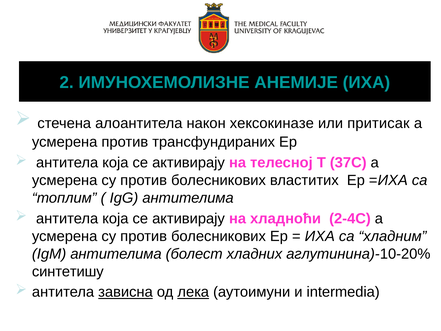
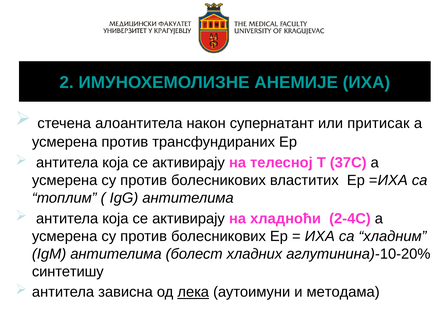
хексокиназе: хексокиназе -> супернатант (272, 123)
зависна underline: present -> none (126, 292)
intermedia: intermedia -> методама (343, 292)
